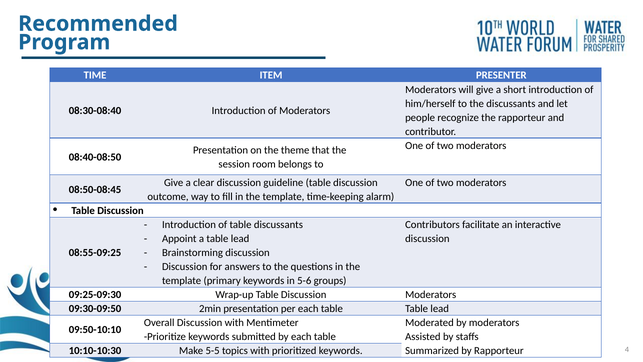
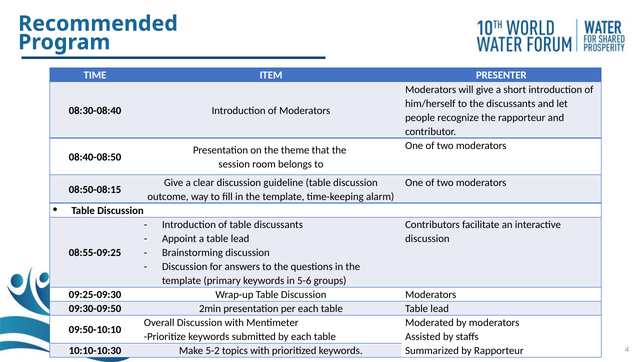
08:50-08:45: 08:50-08:45 -> 08:50-08:15 (95, 189)
5-5: 5-5 -> 5-2 (213, 351)
